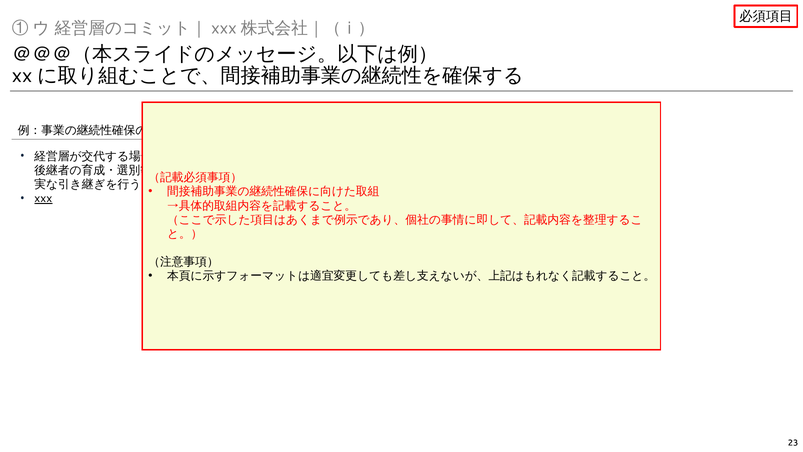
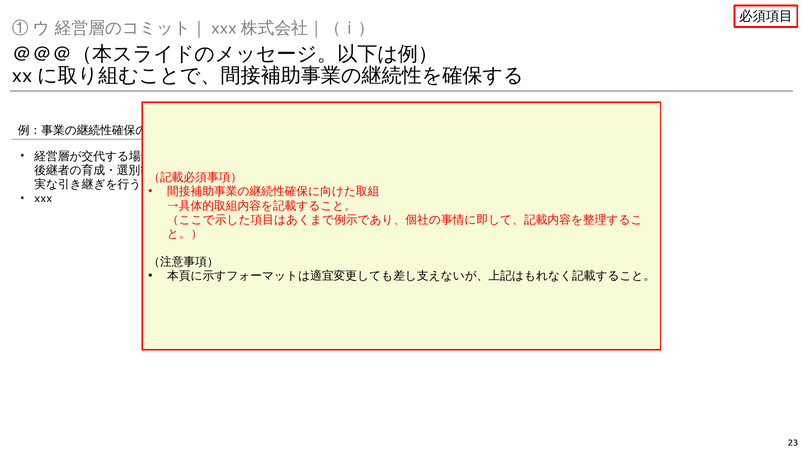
xxx underline: present -> none (43, 198)
